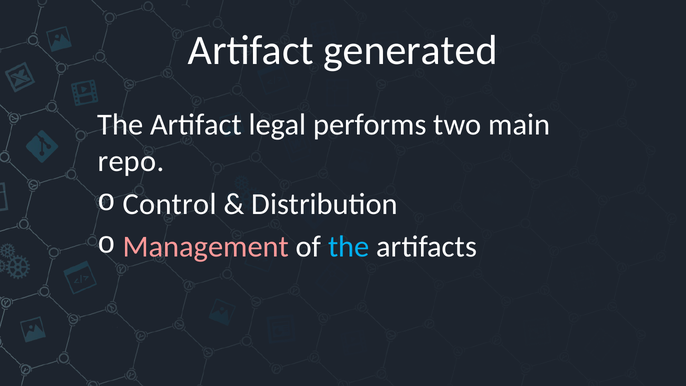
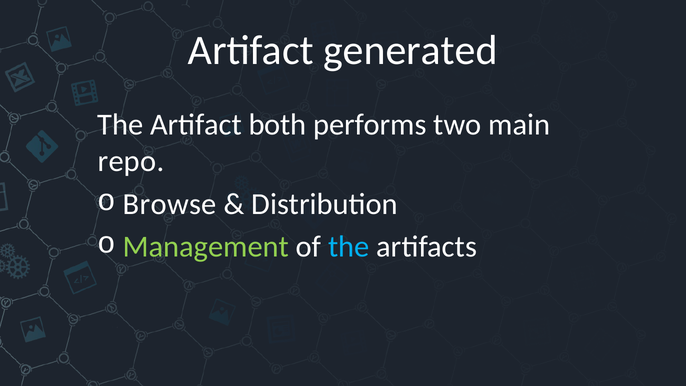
legal: legal -> both (278, 125)
Control: Control -> Browse (170, 204)
Management colour: pink -> light green (206, 247)
